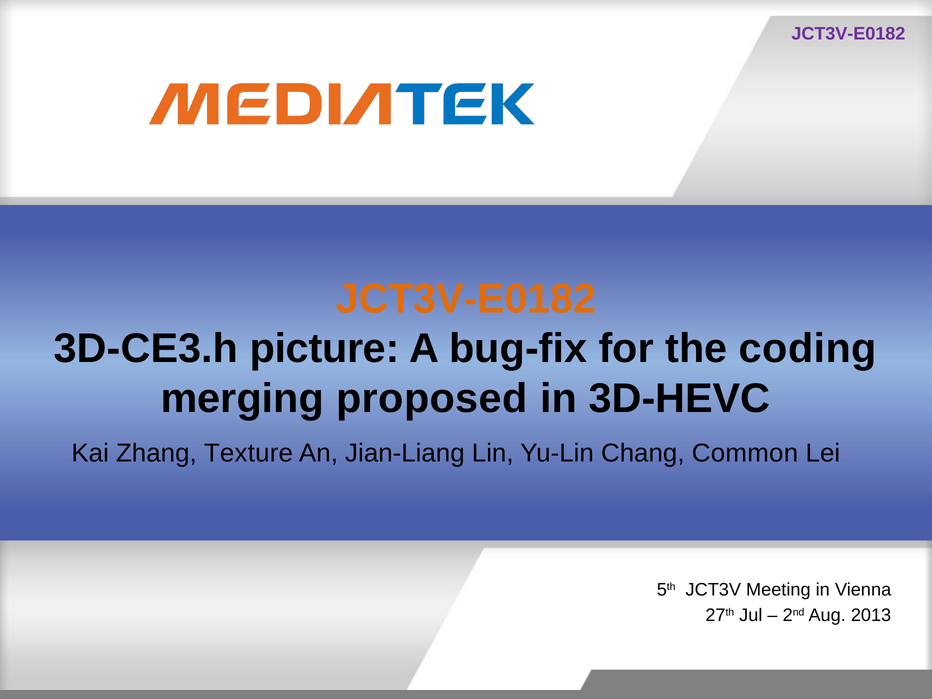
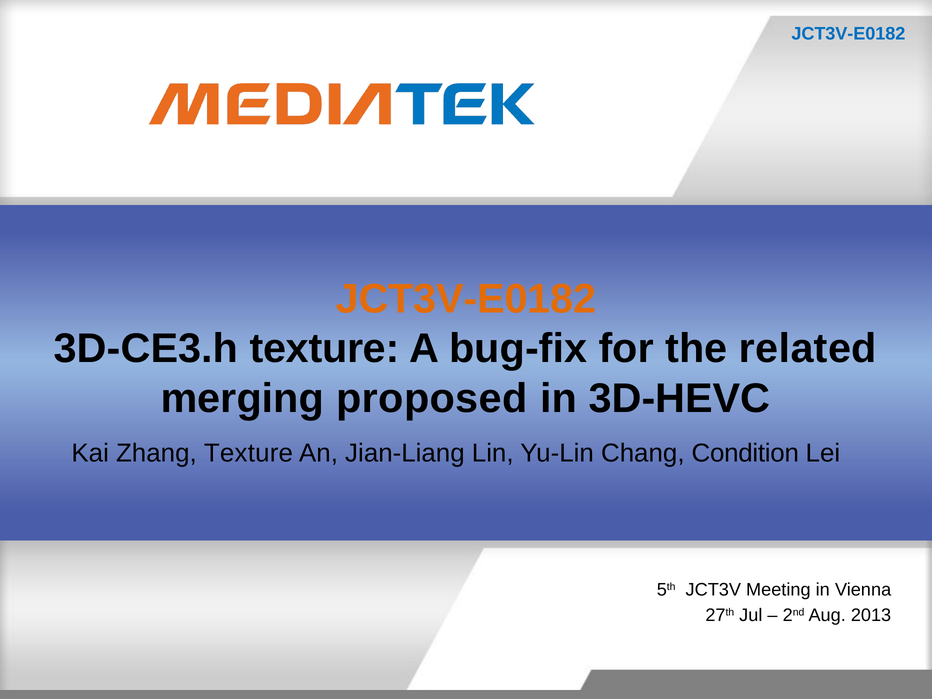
JCT3V-E0182 colour: purple -> blue (848, 34)
3D-CE3.h picture: picture -> texture (325, 349)
coding: coding -> related (808, 349)
Common: Common -> Condition (745, 453)
